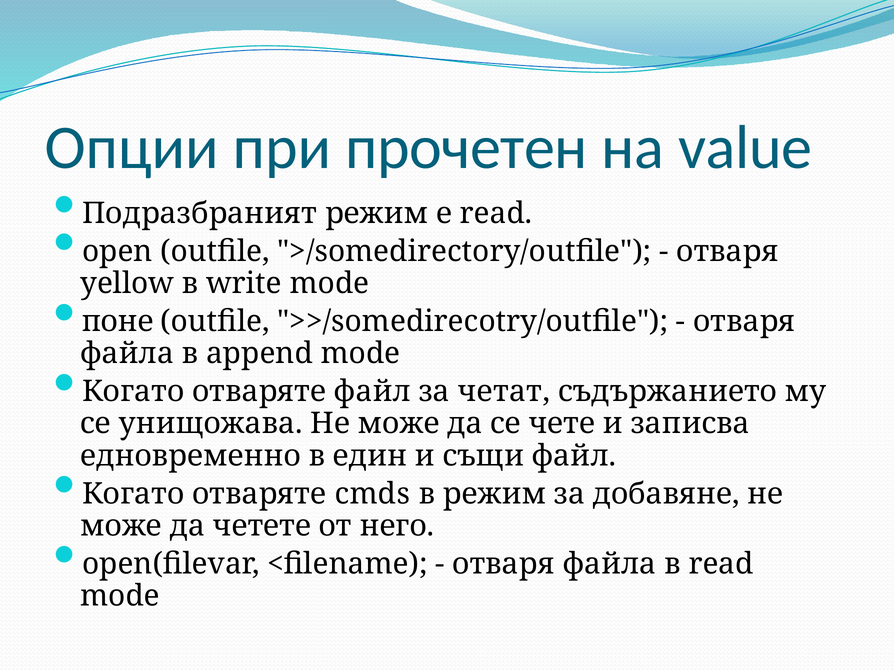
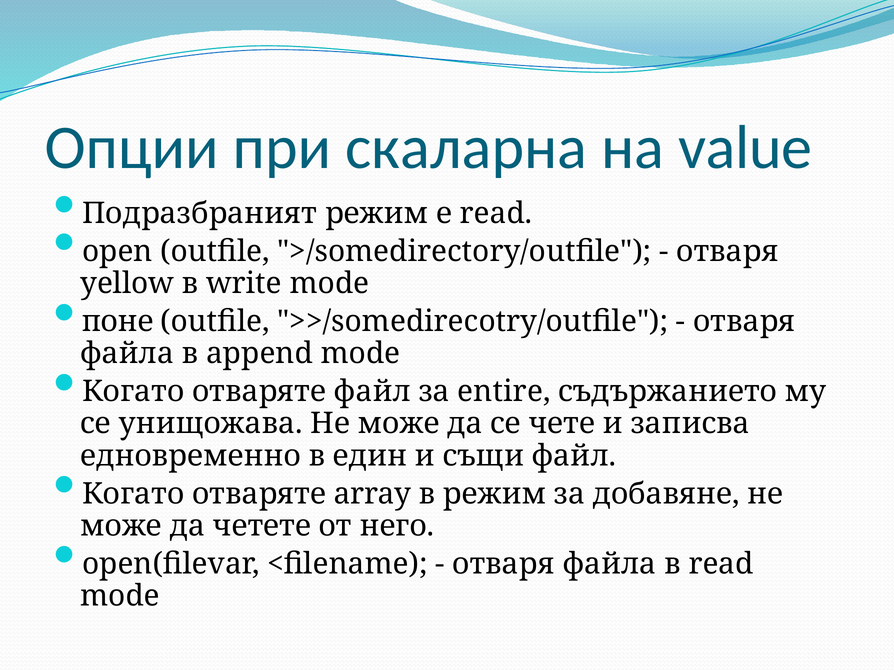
прочетен: прочетен -> скаларна (466, 148)
четат: четат -> entire (504, 392)
cmds: cmds -> array (373, 494)
